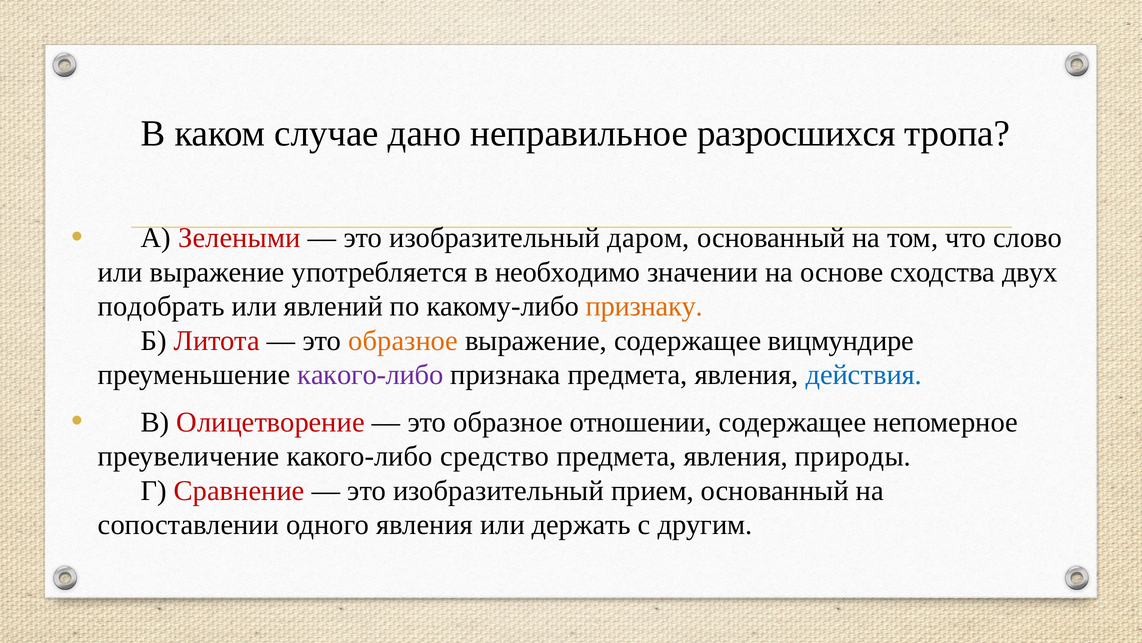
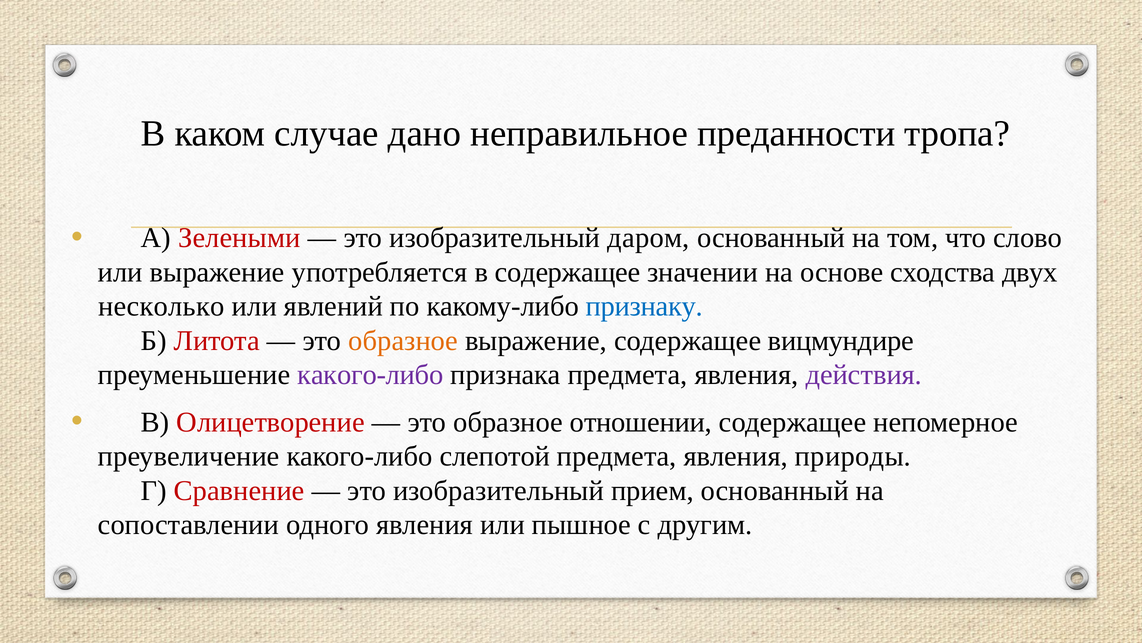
разросшихся: разросшихся -> преданности (796, 133)
в необходимо: необходимо -> содержащее (568, 272)
подобрать: подобрать -> несколько (161, 306)
признаку colour: orange -> blue (644, 306)
действия colour: blue -> purple (864, 375)
средство: средство -> слепотой (495, 456)
держать: держать -> пышное (581, 524)
